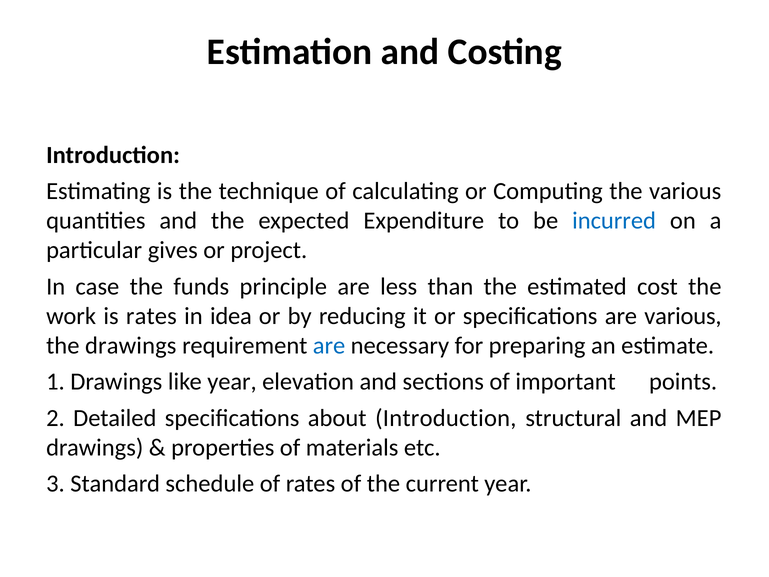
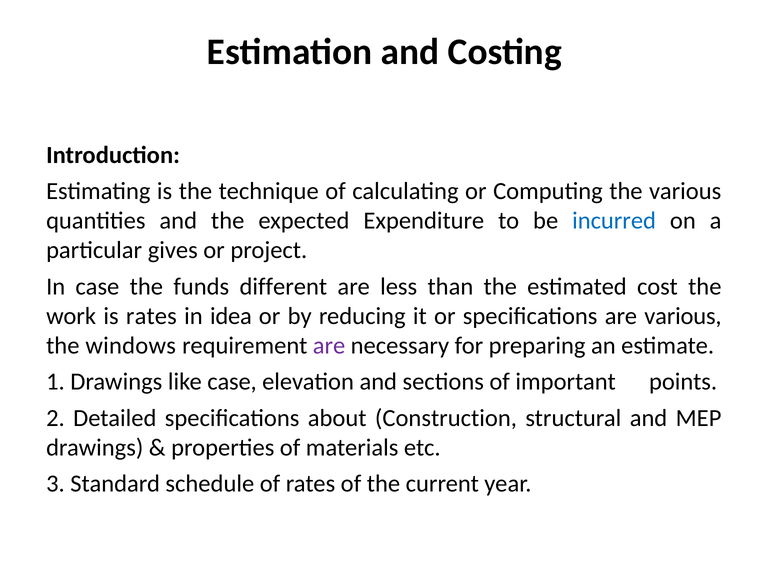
principle: principle -> different (283, 286)
the drawings: drawings -> windows (131, 345)
are colour: blue -> purple (329, 345)
like year: year -> case (232, 382)
about Introduction: Introduction -> Construction (446, 418)
